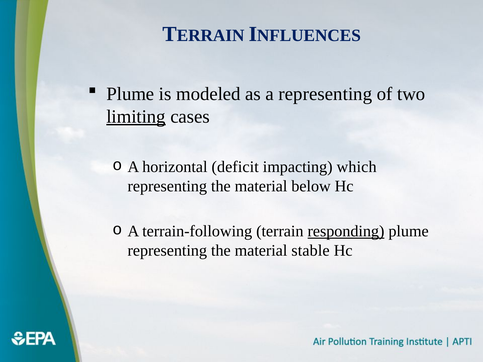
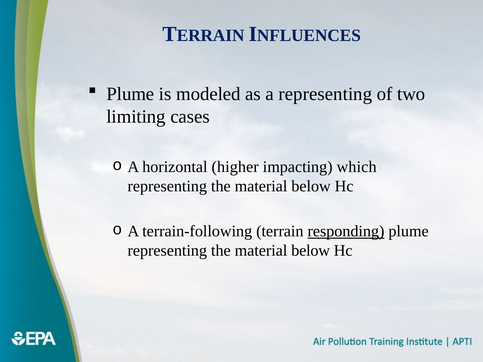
limiting underline: present -> none (136, 117)
deficit: deficit -> higher (235, 167)
stable: stable -> below (311, 251)
